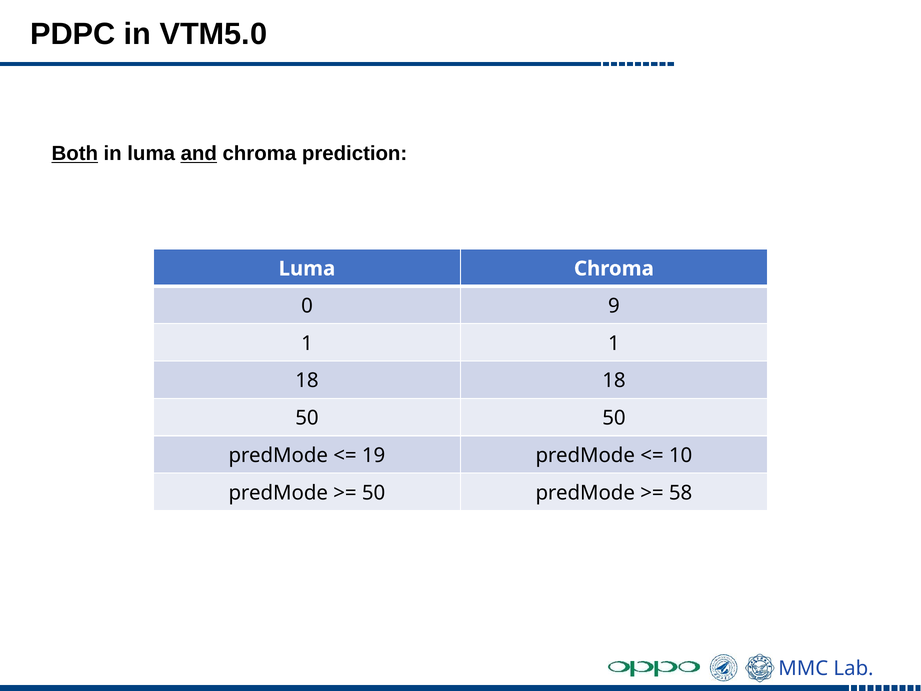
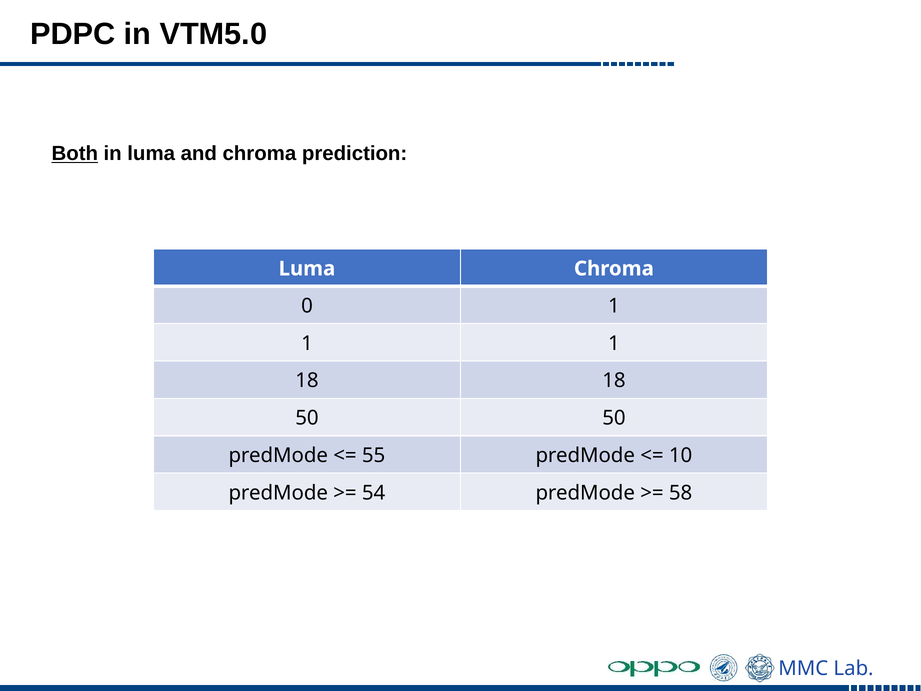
and underline: present -> none (199, 154)
0 9: 9 -> 1 (614, 306)
19: 19 -> 55 (374, 455)
50: 50 -> 54 (374, 493)
